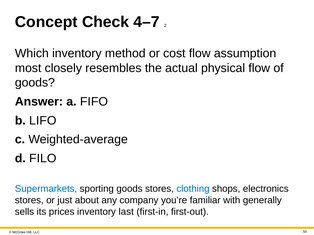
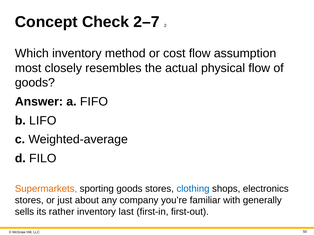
4–7: 4–7 -> 2–7 (147, 22)
Supermarkets colour: blue -> orange (46, 189)
prices: prices -> rather (62, 212)
